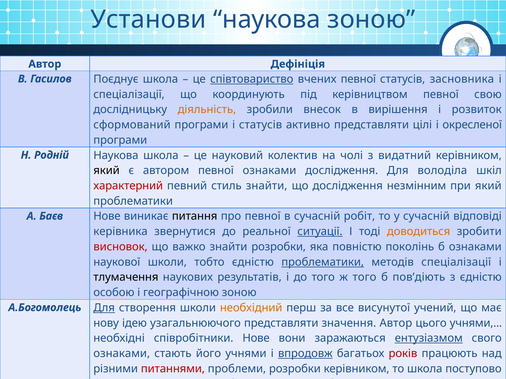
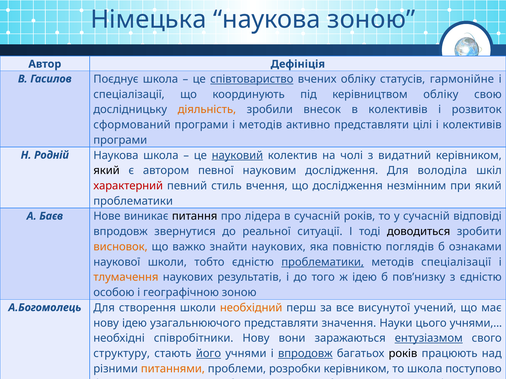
Установи: Установи -> Німецька (148, 19)
вчених певної: певної -> обліку (358, 79)
статусів засновника: засновника -> гармонійне (462, 79)
керівництвом певної: певної -> обліку (441, 94)
в вирішення: вирішення -> колективів (398, 110)
і статусів: статусів -> методів (261, 125)
і окресленої: окресленої -> колективів (472, 125)
науковий underline: none -> present (237, 156)
певної ознаками: ознаками -> науковим (269, 171)
стиль знайти: знайти -> вчення (267, 186)
про певної: певної -> лідера (263, 217)
сучасній робіт: робіт -> років (360, 217)
керівника: керівника -> впродовж (121, 232)
ситуації underline: present -> none (320, 232)
доводиться colour: orange -> black (419, 232)
висновок colour: red -> orange (121, 247)
знайти розробки: розробки -> наукових (279, 247)
поколінь: поколінь -> поглядів (410, 247)
тлумачення colour: black -> orange (126, 278)
ж того: того -> ідею (365, 278)
пов’діють: пов’діють -> пов’низку (419, 278)
Для underline: present -> none (104, 308)
значення Автор: Автор -> Науки (396, 323)
співробітники Нове: Нове -> Нову (256, 339)
ознаками: ознаками -> структуру (122, 354)
його underline: none -> present (208, 354)
років colour: red -> black (403, 354)
питаннями colour: red -> orange (173, 369)
